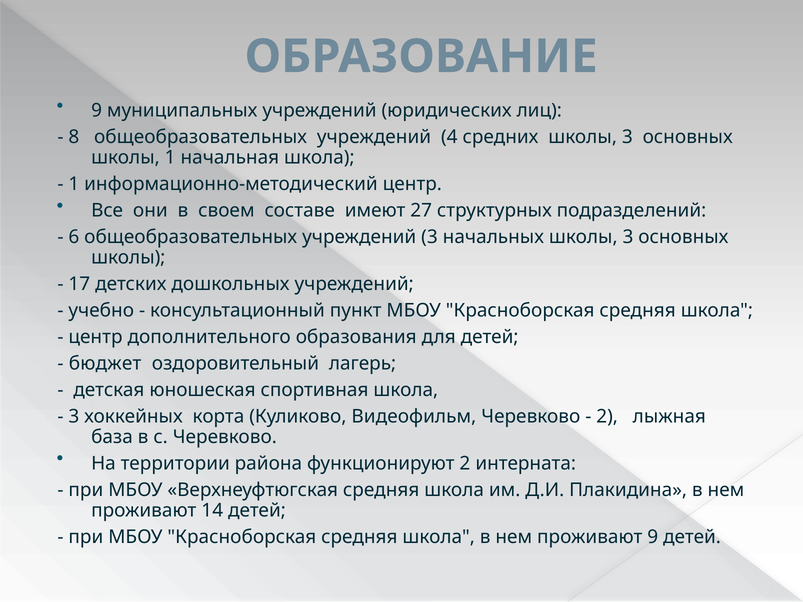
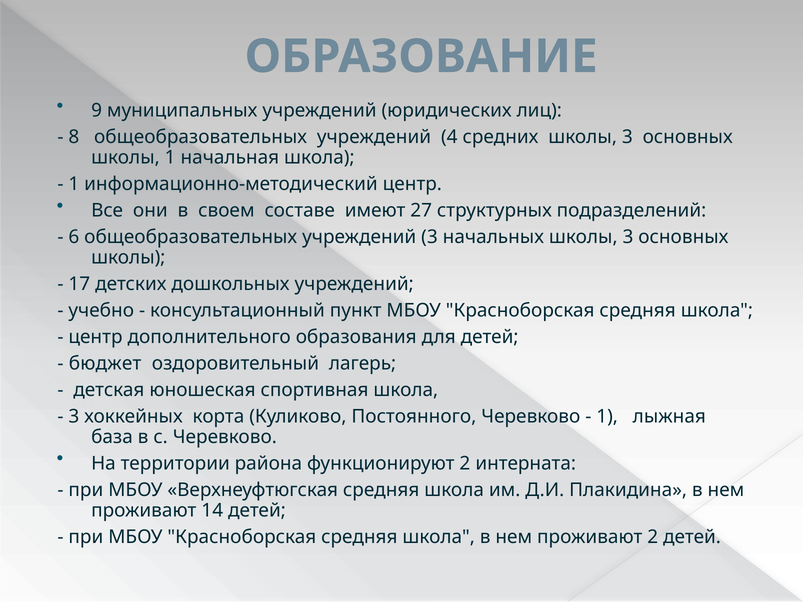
Видеофильм: Видеофильм -> Постоянного (414, 417)
2: 2 -> 1 (607, 417)
проживают 9: 9 -> 2 (653, 537)
